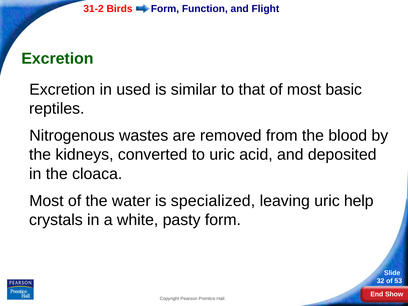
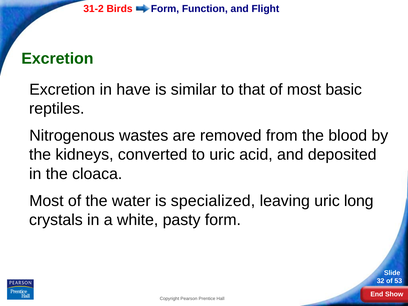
used: used -> have (134, 90)
help: help -> long (359, 201)
